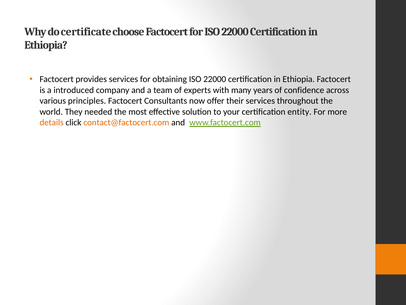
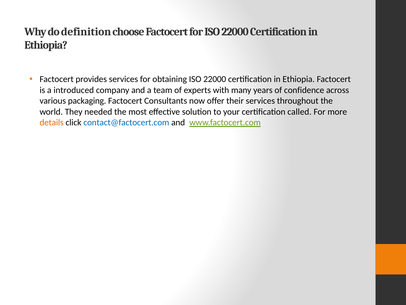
certificate: certificate -> definition (86, 32)
principles: principles -> packaging (87, 101)
entity: entity -> called (299, 112)
contact@factocert.com colour: orange -> blue (126, 122)
